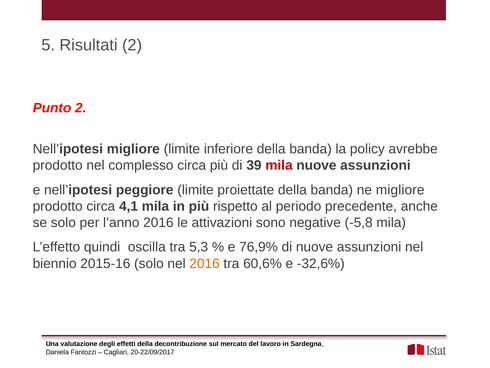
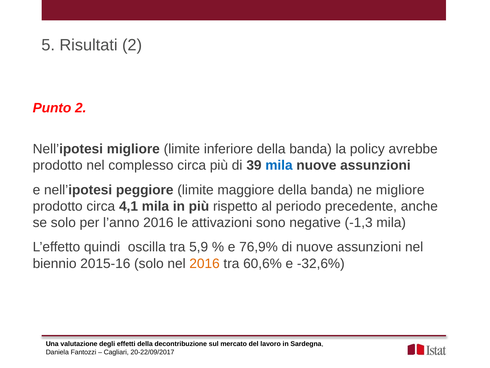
mila colour: red -> blue (279, 165)
proiettate: proiettate -> maggiore (246, 190)
-5,8: -5,8 -> -1,3 (359, 222)
5,3: 5,3 -> 5,9 (199, 247)
